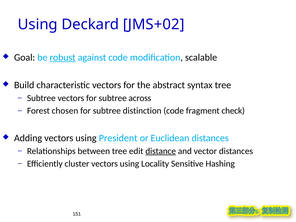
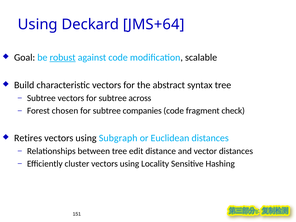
JMS+02: JMS+02 -> JMS+64 (154, 24)
distinction: distinction -> companies (142, 111)
Adding: Adding -> Retires (28, 138)
President: President -> Subgraph (118, 138)
distance underline: present -> none (161, 151)
